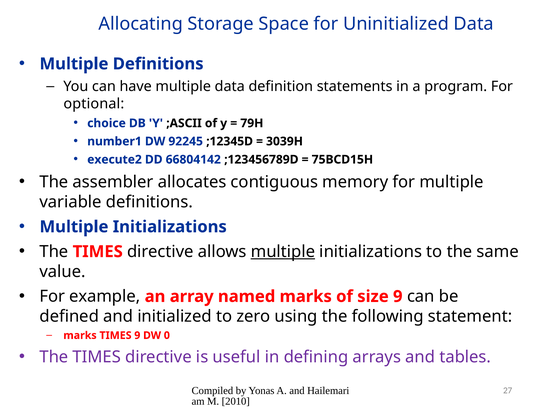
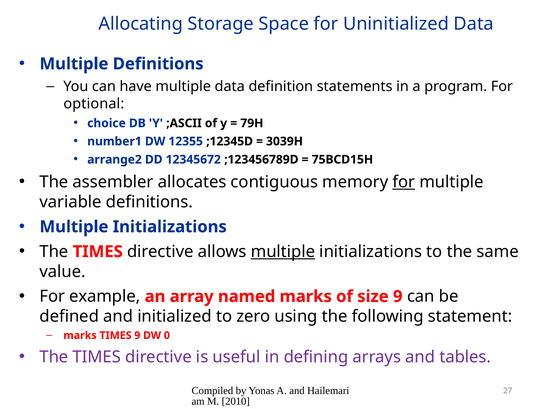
92245: 92245 -> 12355 (186, 141)
execute2: execute2 -> arrange2 (115, 159)
66804142: 66804142 -> 12345672 (193, 159)
for underline: none -> present (404, 182)
